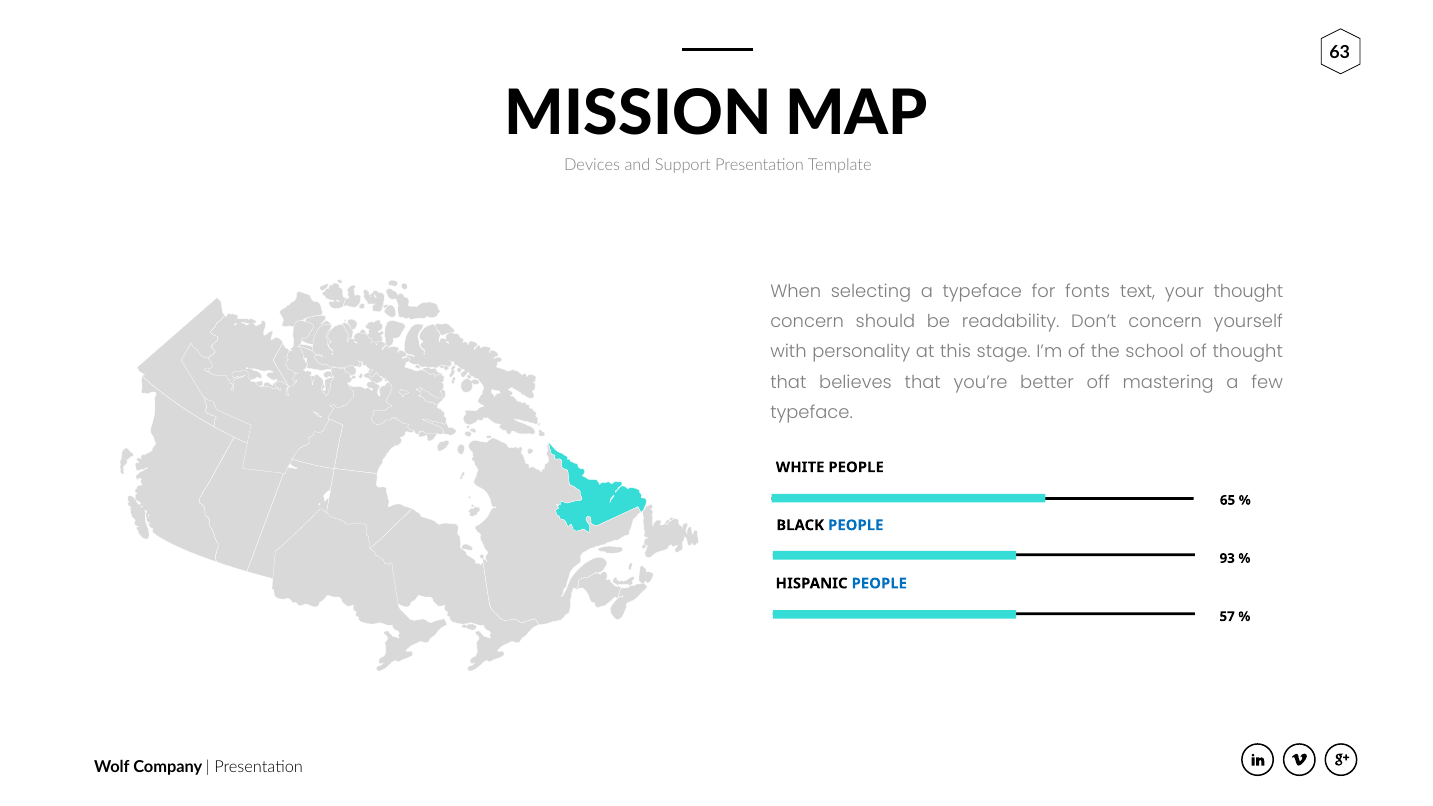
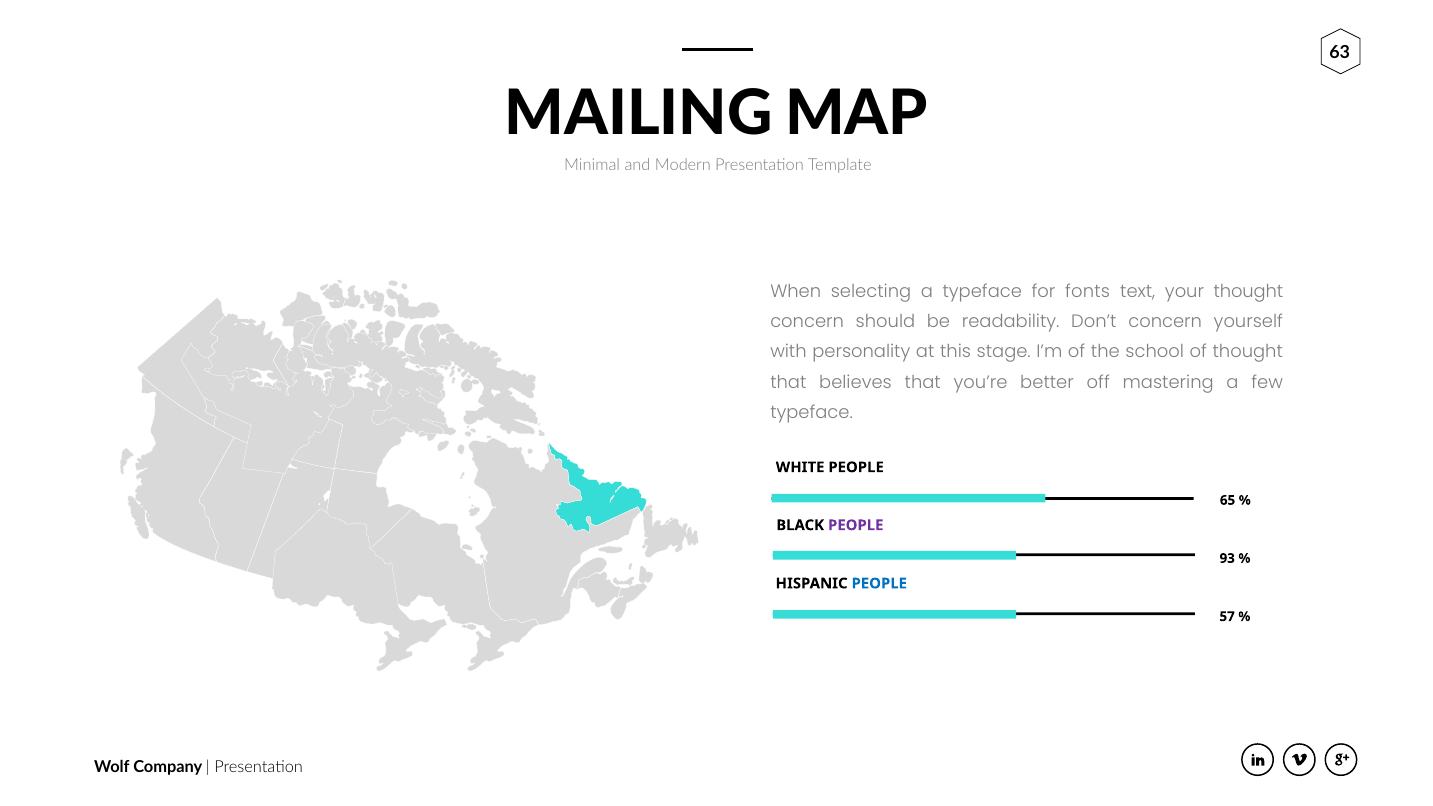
MISSION: MISSION -> MAILING (639, 113)
Devices: Devices -> Minimal (592, 165)
Support: Support -> Modern (683, 165)
PEOPLE colour: blue -> purple (856, 525)
